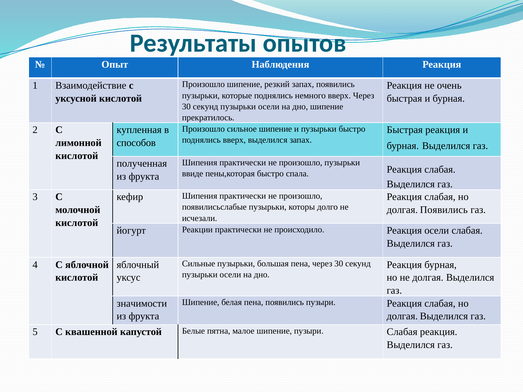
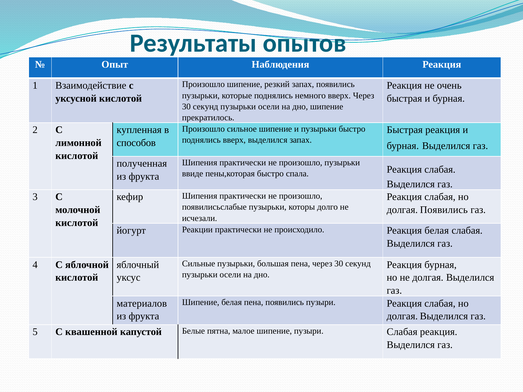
Реакция осели: осели -> белая (437, 231)
значимости: значимости -> материалов (142, 304)
